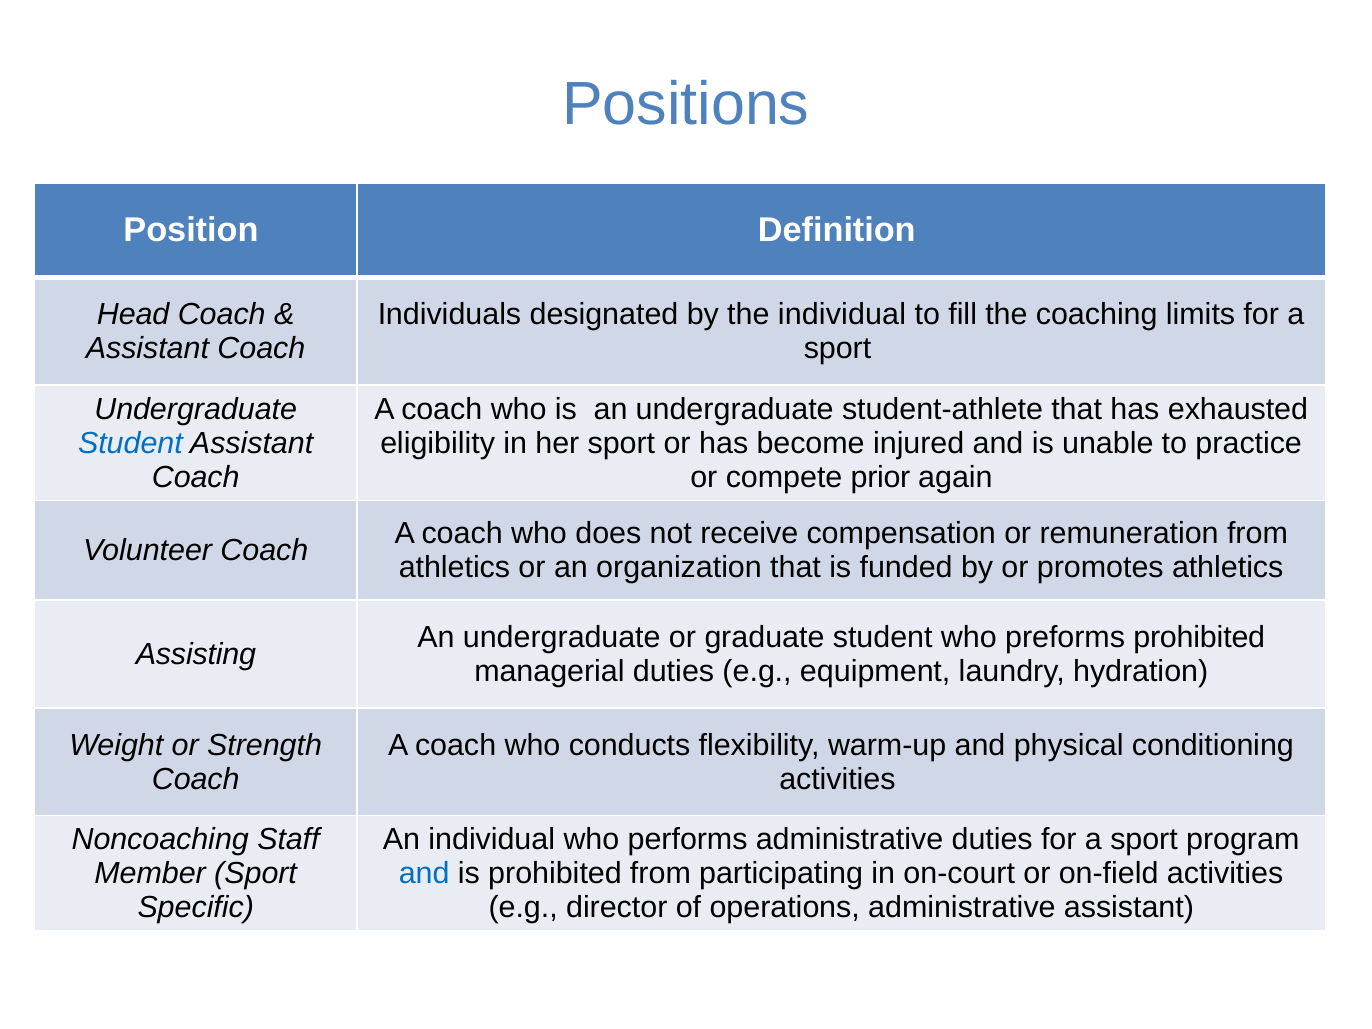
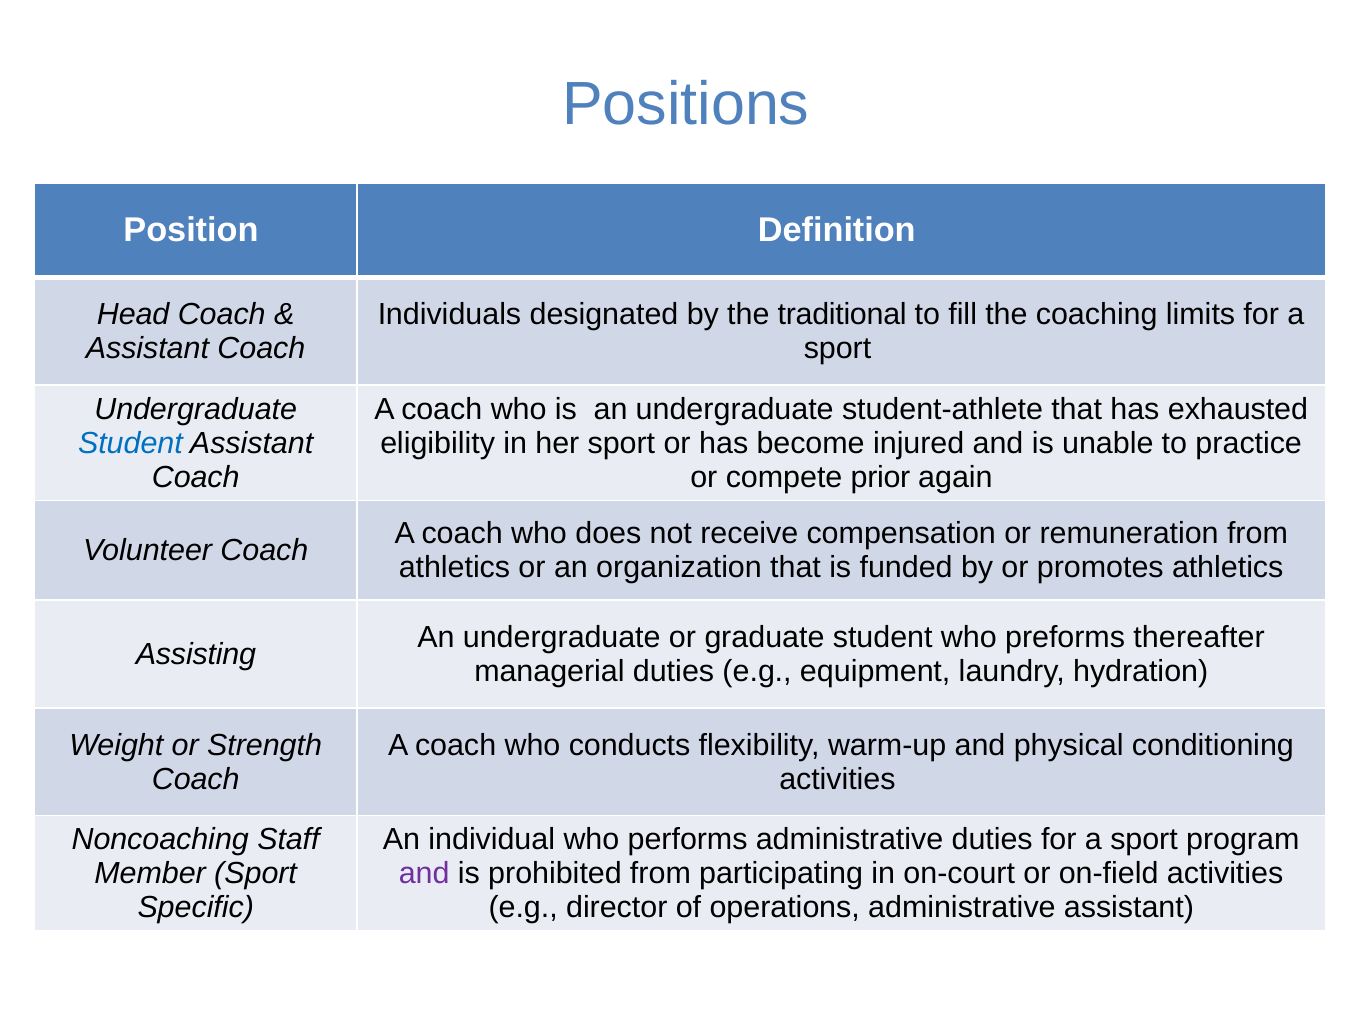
the individual: individual -> traditional (842, 315)
preforms prohibited: prohibited -> thereafter (1199, 637)
and colour: blue -> purple (424, 874)
